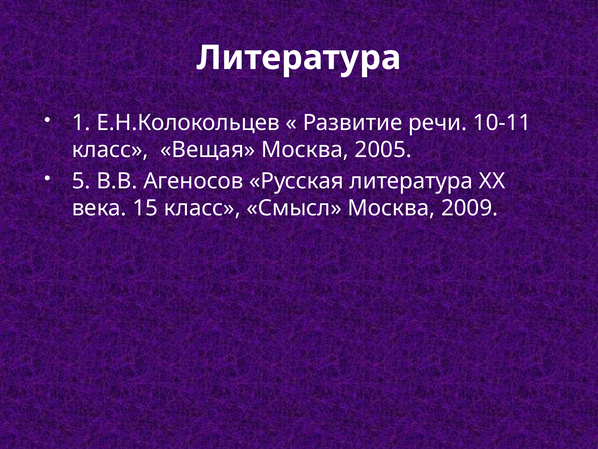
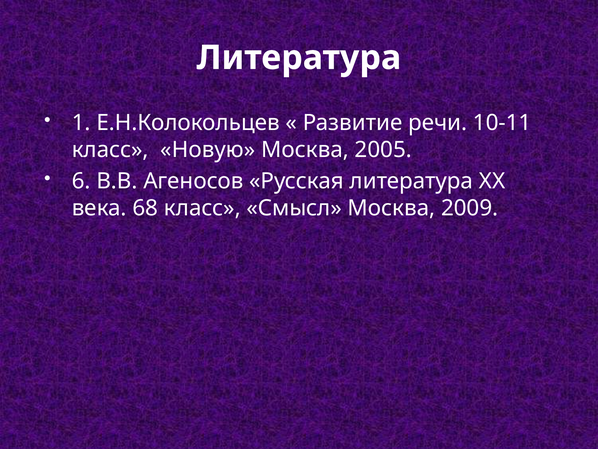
Вещая: Вещая -> Новую (208, 150)
5: 5 -> 6 (81, 181)
15: 15 -> 68 (145, 208)
